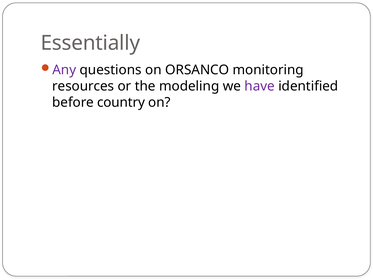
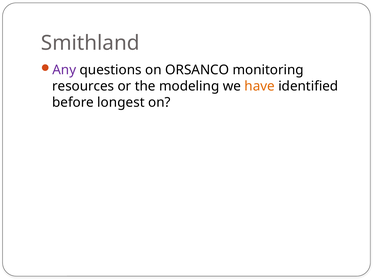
Essentially: Essentially -> Smithland (90, 43)
have colour: purple -> orange (260, 86)
country: country -> longest (121, 102)
